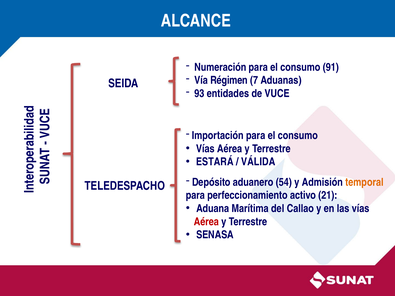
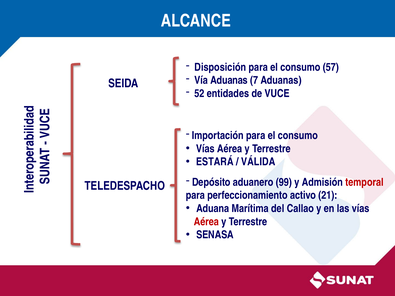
Numeración: Numeración -> Disposición (220, 67)
91: 91 -> 57 (331, 67)
Vía Régimen: Régimen -> Aduanas (229, 80)
93: 93 -> 52 (199, 94)
54: 54 -> 99 (284, 182)
temporal colour: orange -> red (365, 182)
